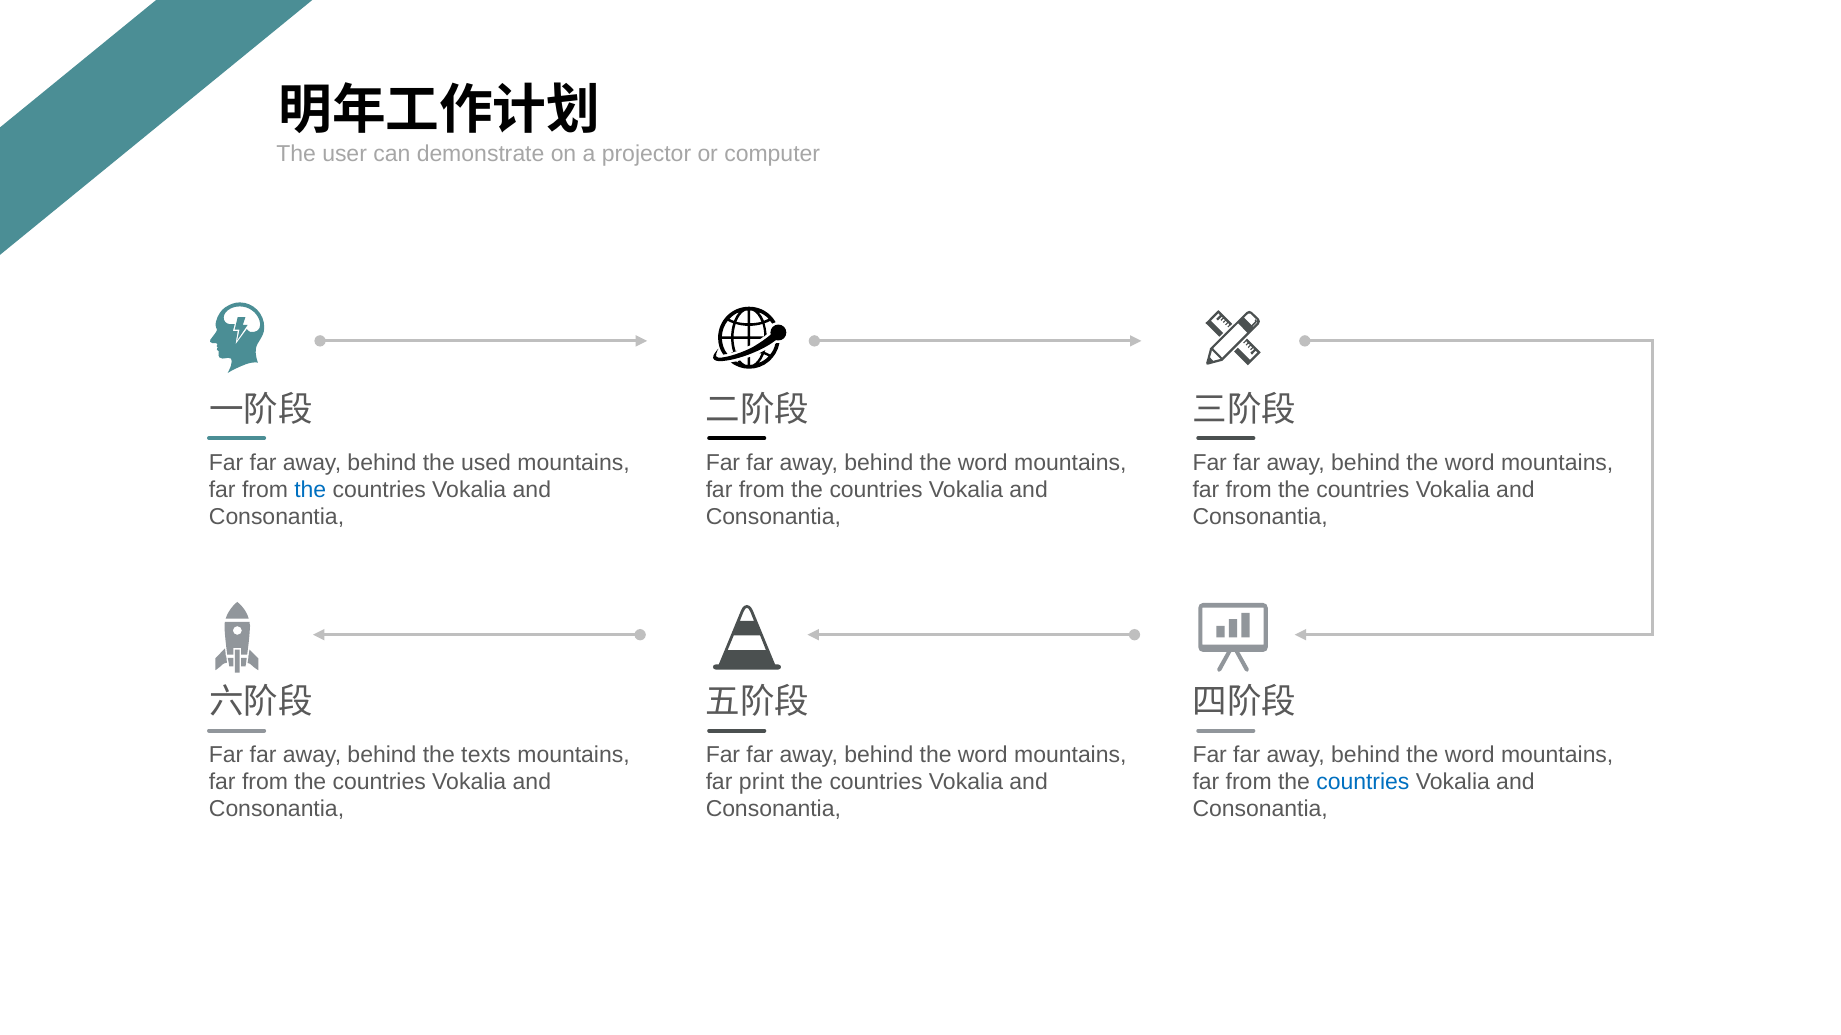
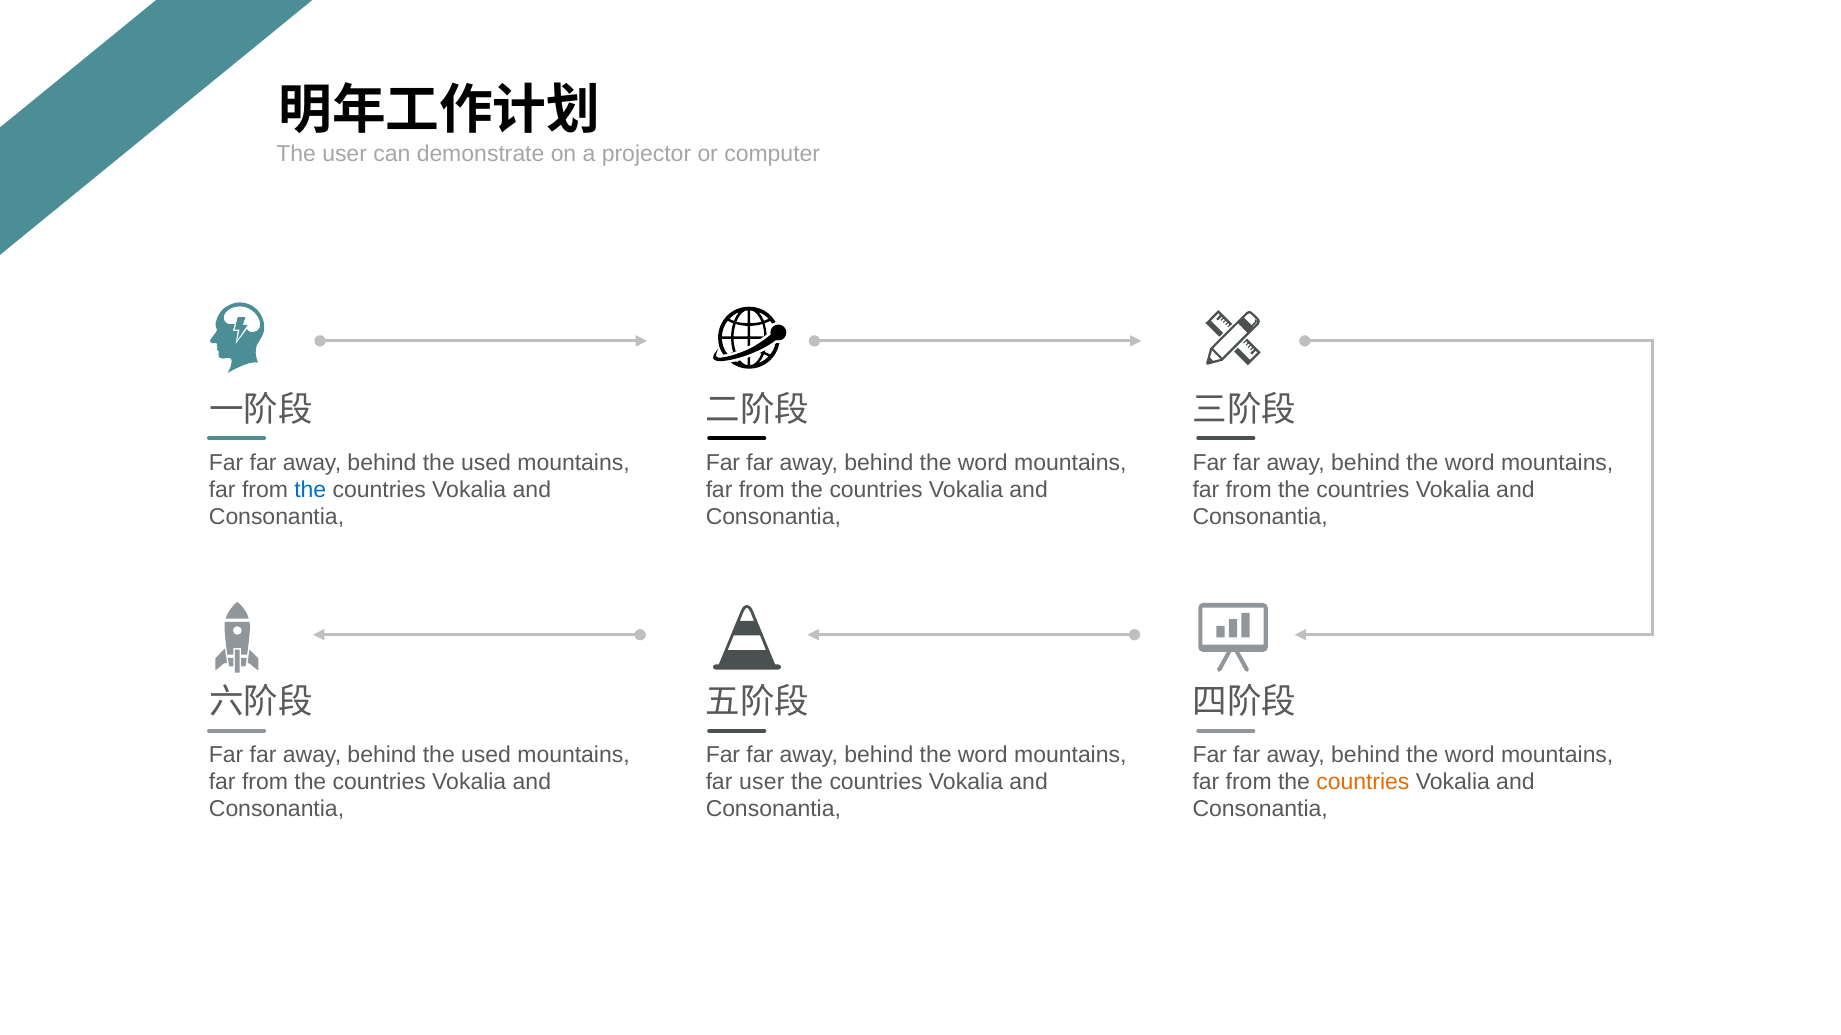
texts: texts -> used (486, 756)
far print: print -> user (762, 782)
countries colour: blue -> orange (1363, 782)
